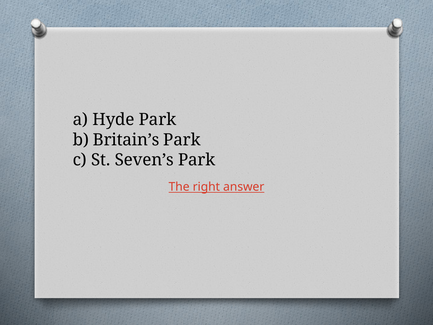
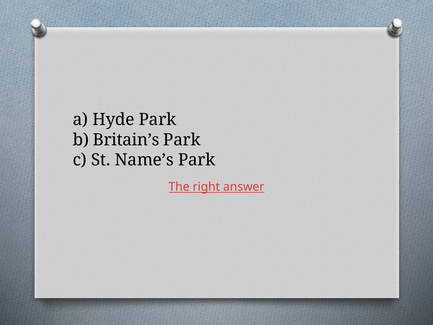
Seven’s: Seven’s -> Name’s (144, 160)
